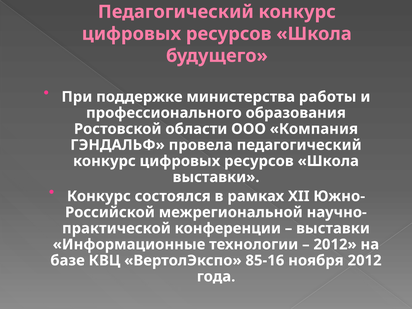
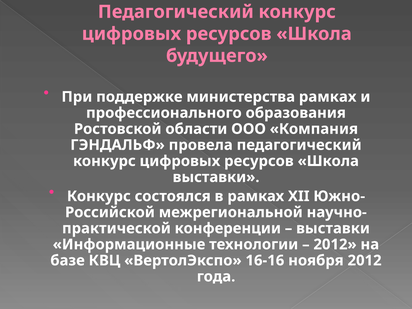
министерства работы: работы -> рамках (328, 97)
85-16: 85-16 -> 16-16 (265, 260)
